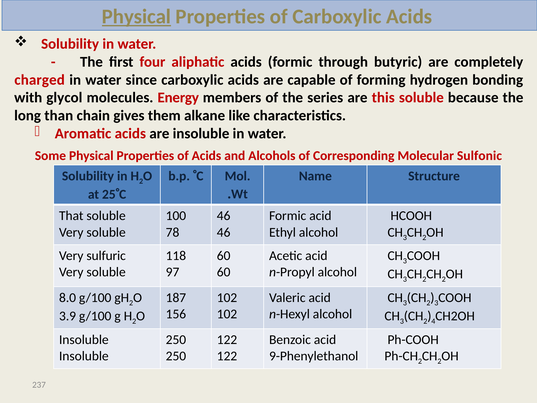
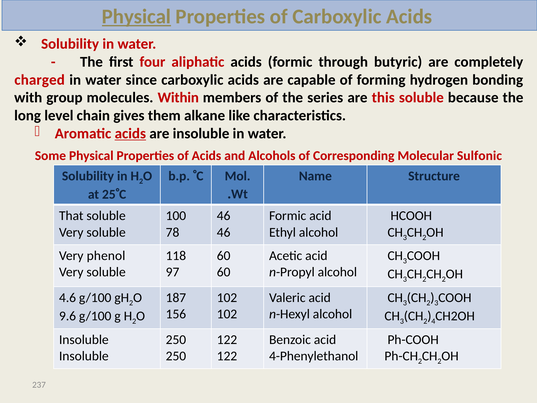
glycol: glycol -> group (64, 98)
Energy: Energy -> Within (178, 98)
than: than -> level (59, 116)
acids underline: none -> present (130, 133)
sulfuric: sulfuric -> phenol (106, 256)
8.0: 8.0 -> 4.6 (68, 298)
3.9: 3.9 -> 9.6 (68, 316)
9-Phenylethanol: 9-Phenylethanol -> 4-Phenylethanol (314, 356)
